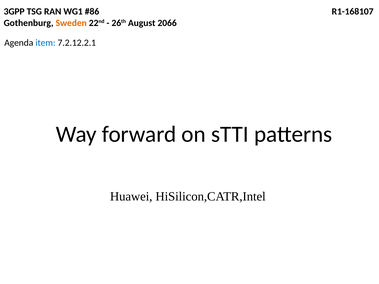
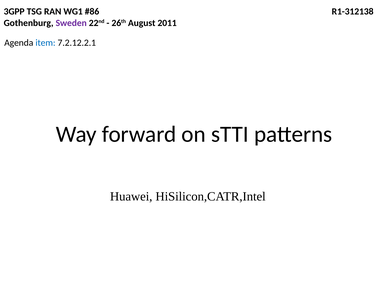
R1-168107: R1-168107 -> R1-312138 (353, 12)
Sweden colour: orange -> purple (71, 23)
2066: 2066 -> 2011 (167, 23)
